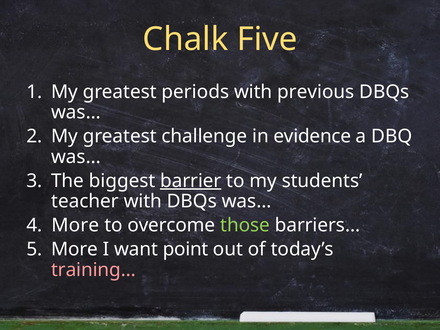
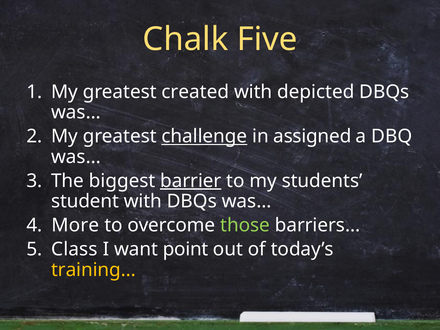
periods: periods -> created (195, 92)
previous: previous -> depicted (316, 92)
challenge underline: none -> present (204, 136)
evidence: evidence -> assigned (312, 136)
teacher: teacher -> student (85, 201)
More: More -> Class (74, 249)
training colour: pink -> yellow (94, 270)
